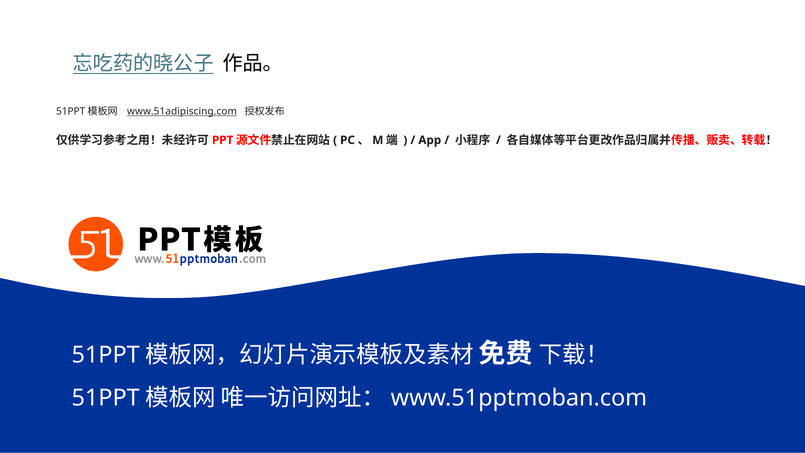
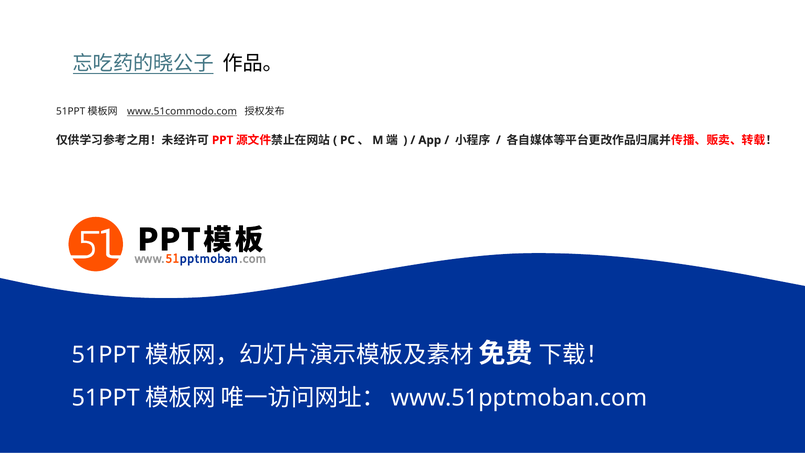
www.51adipiscing.com: www.51adipiscing.com -> www.51commodo.com (182, 111)
